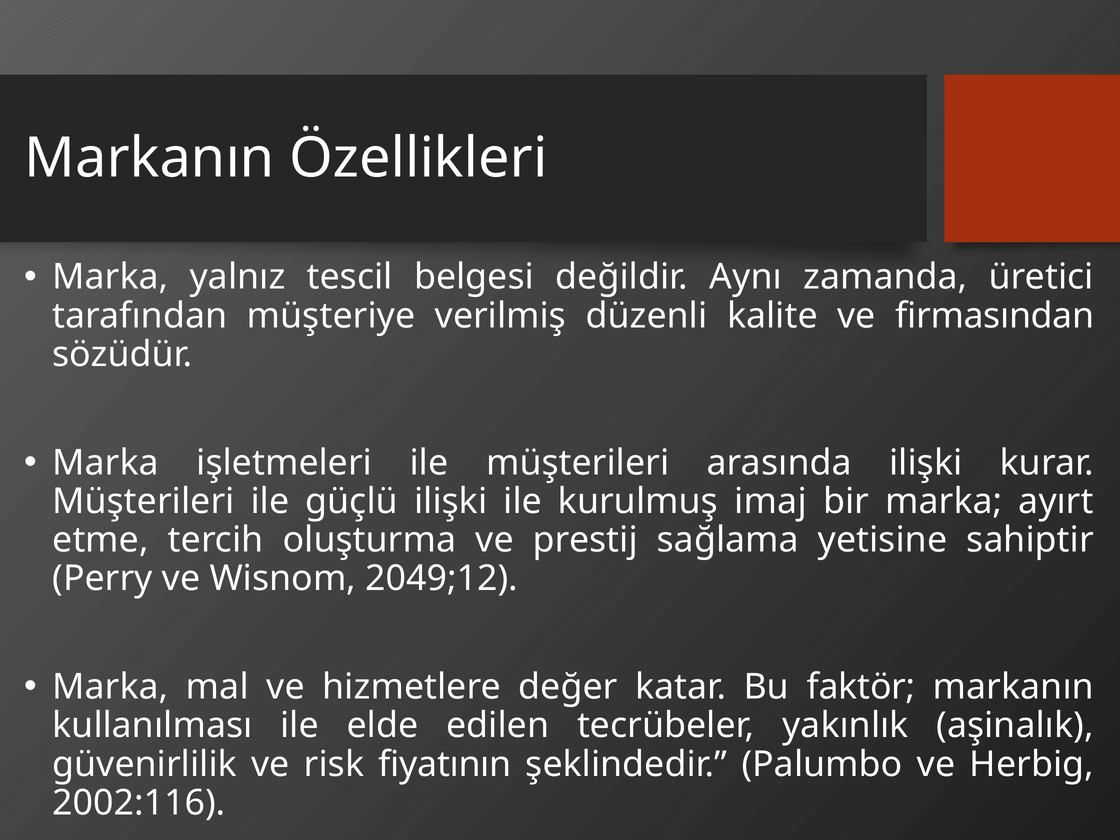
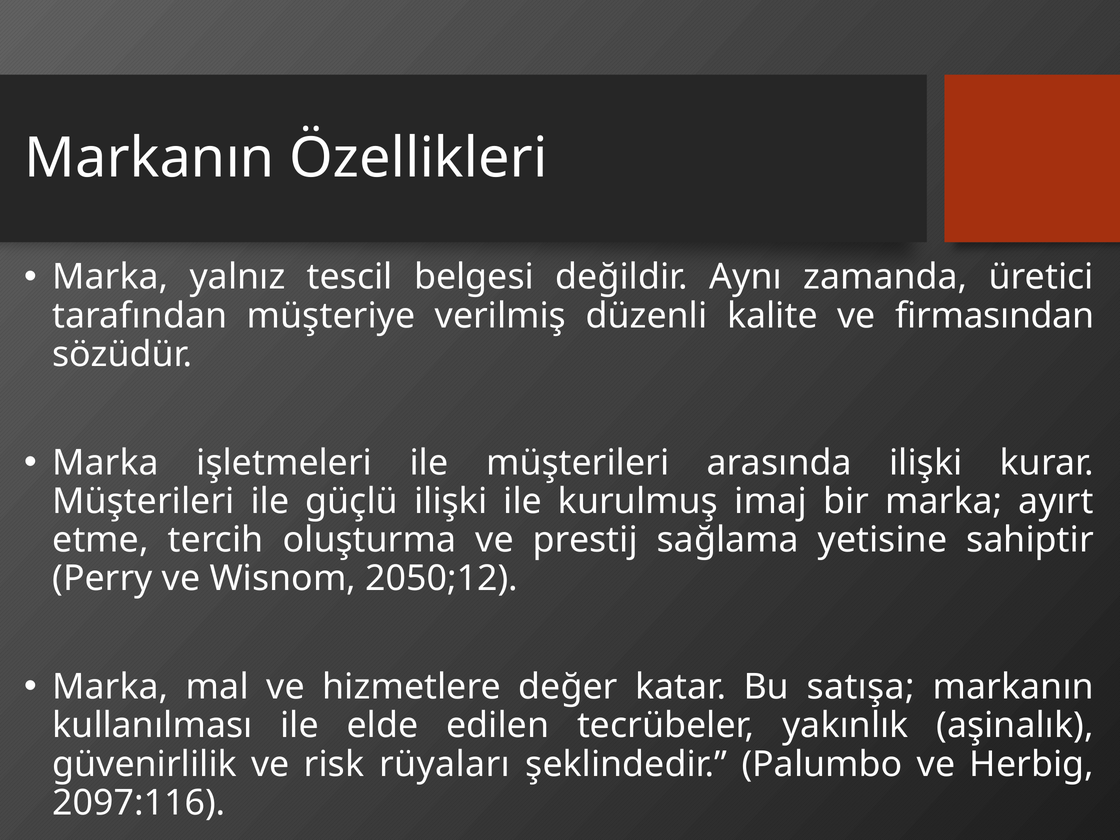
2049;12: 2049;12 -> 2050;12 (442, 579)
faktör: faktör -> satışa (861, 687)
fiyatının: fiyatının -> rüyaları (445, 764)
2002:116: 2002:116 -> 2097:116 (139, 803)
